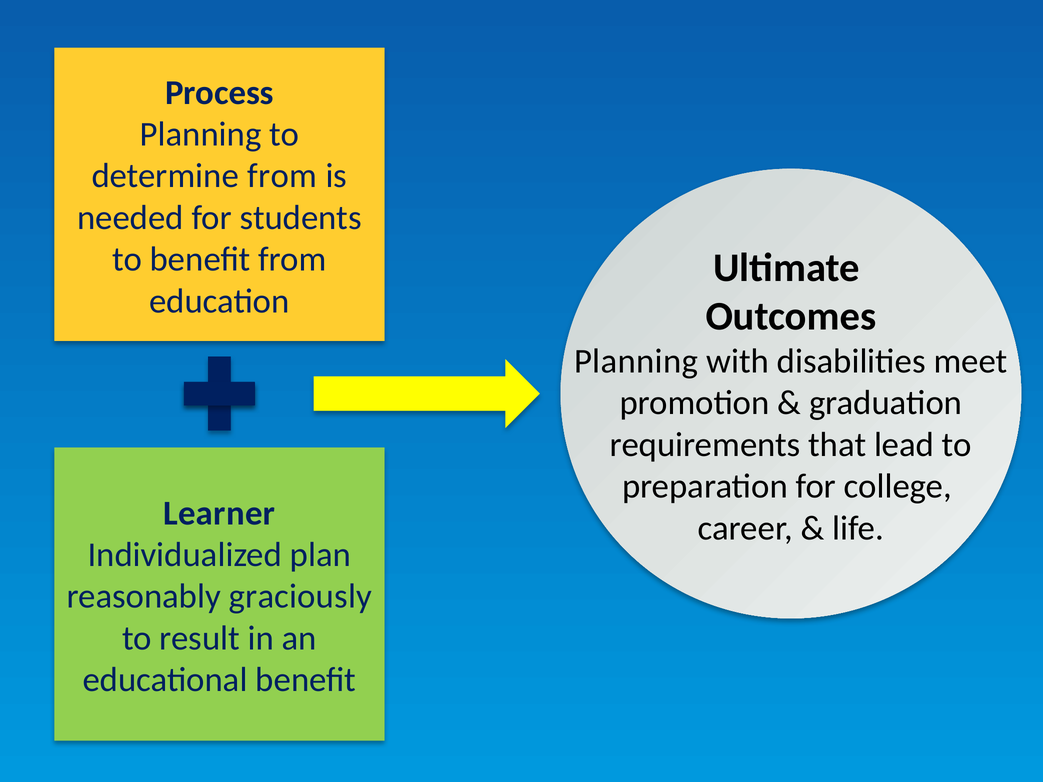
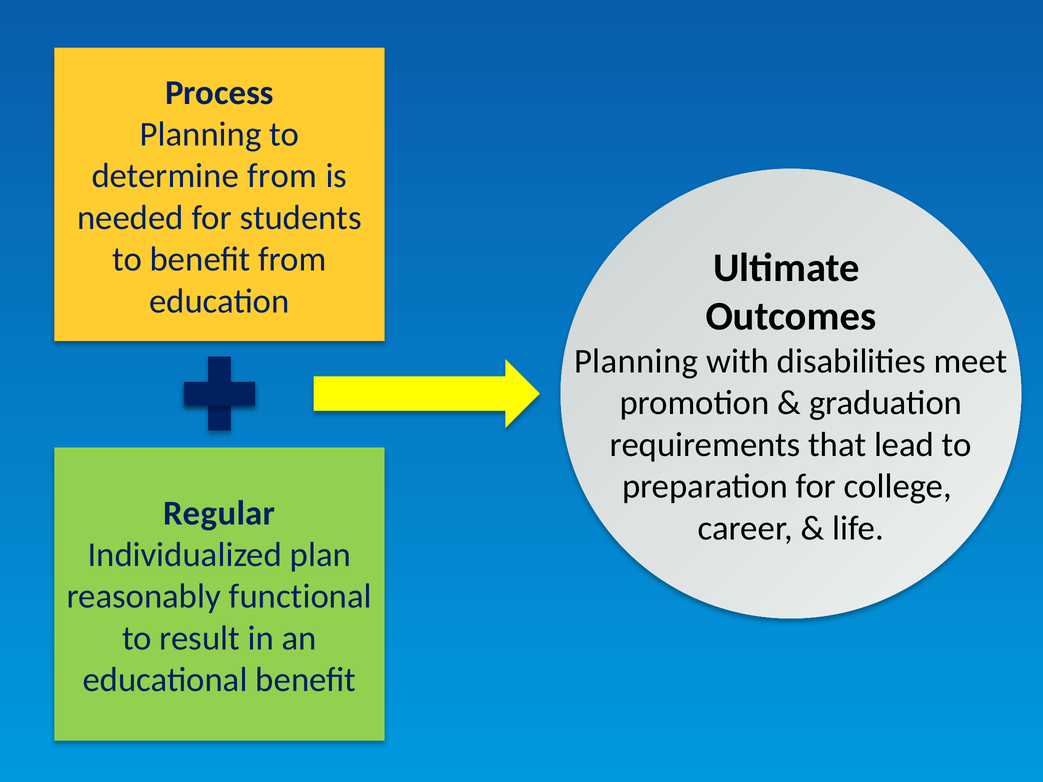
Learner: Learner -> Regular (219, 513)
graciously: graciously -> functional (300, 597)
